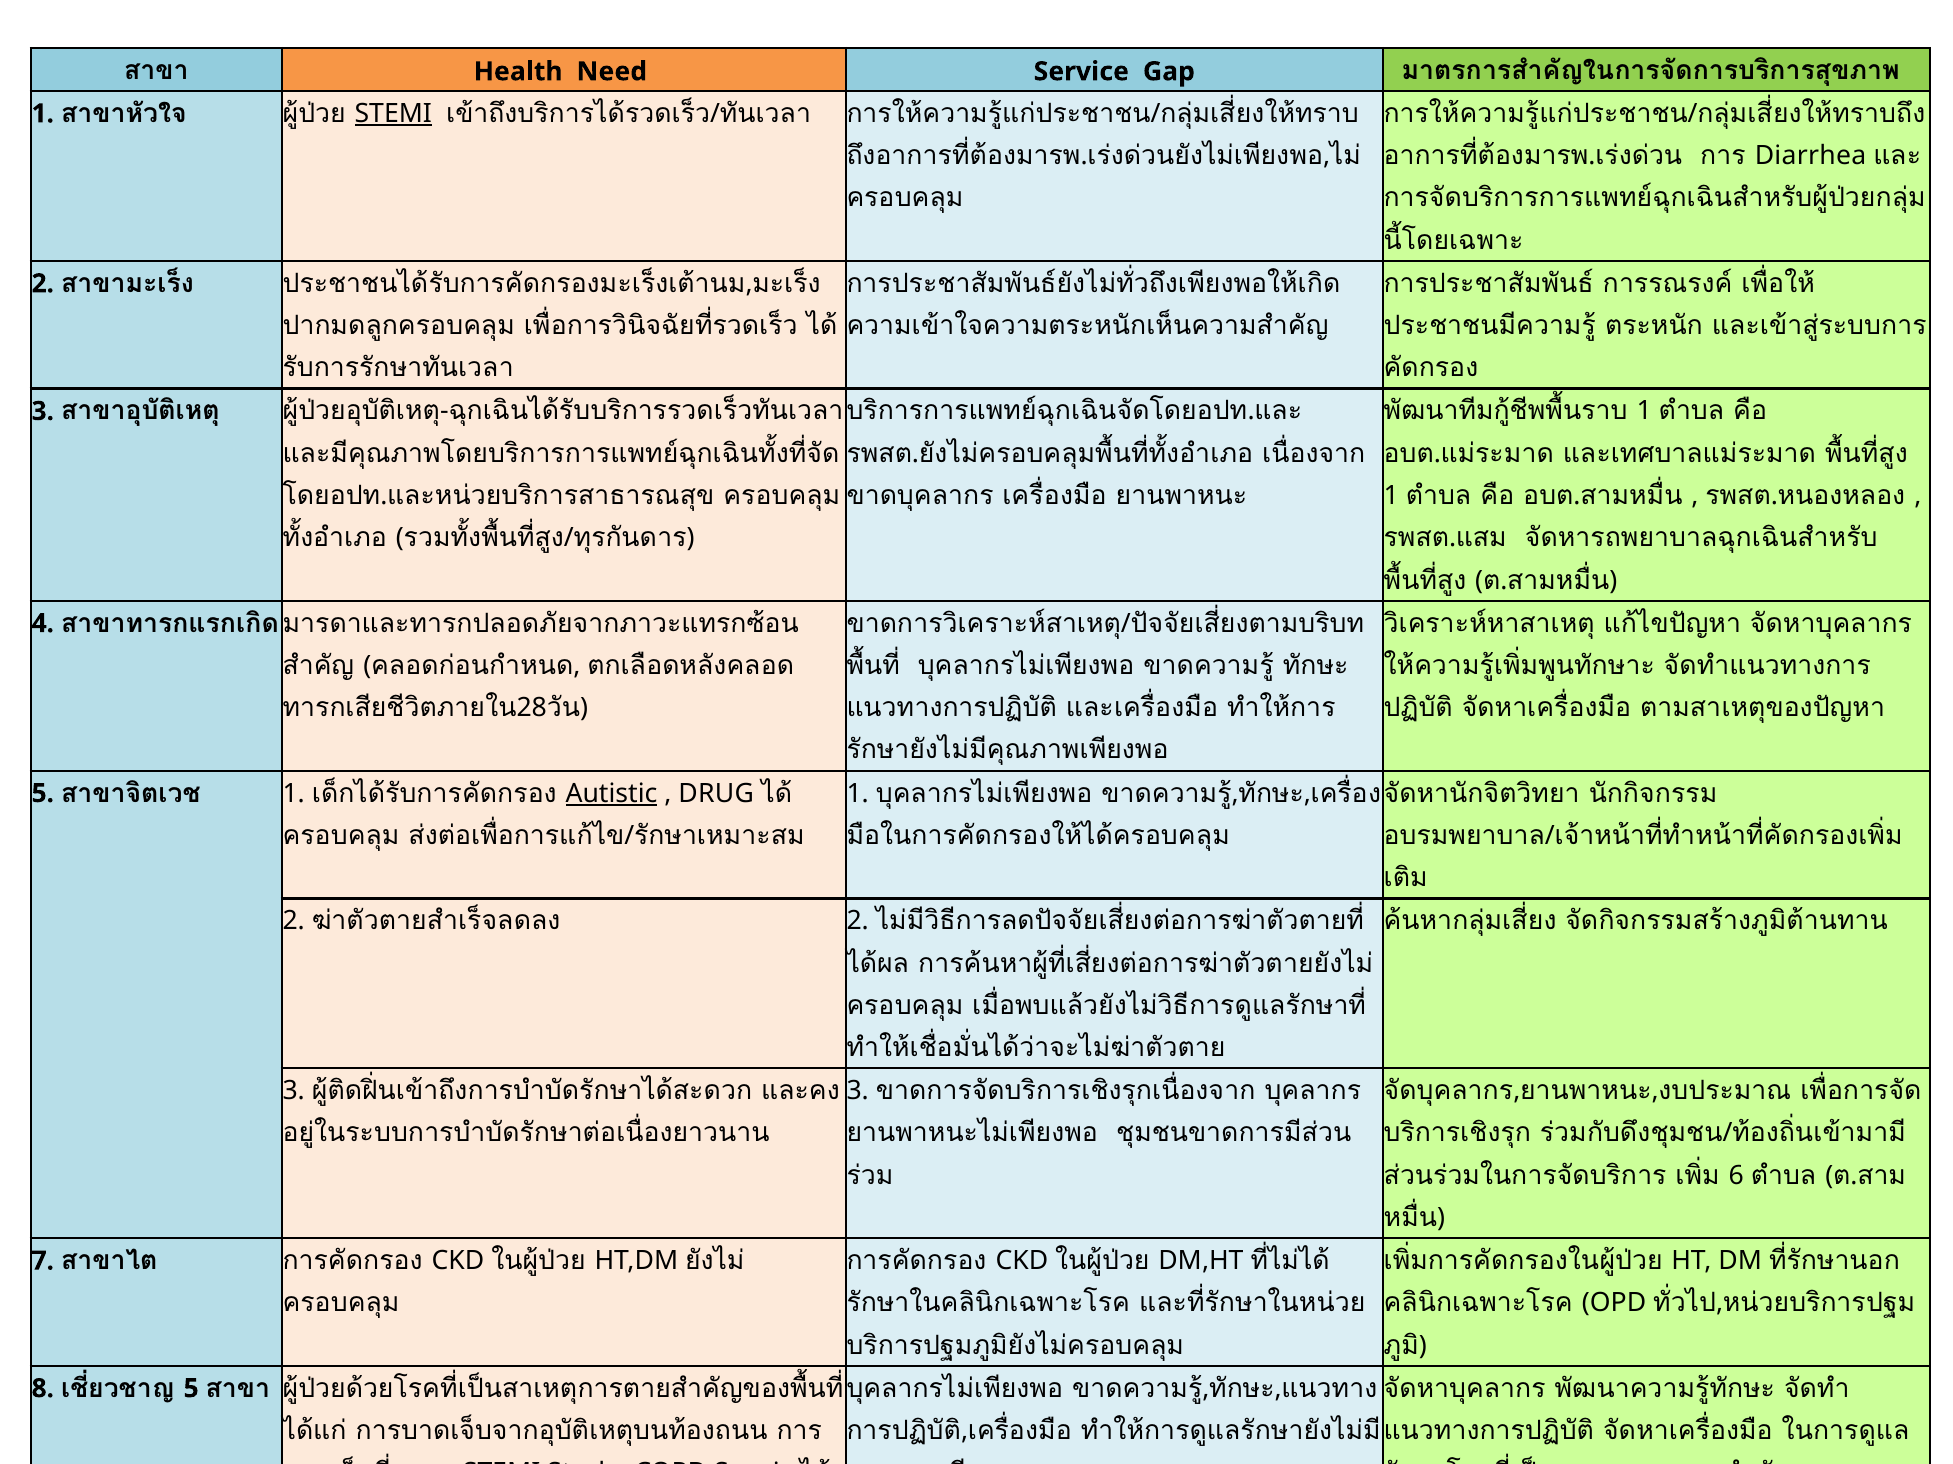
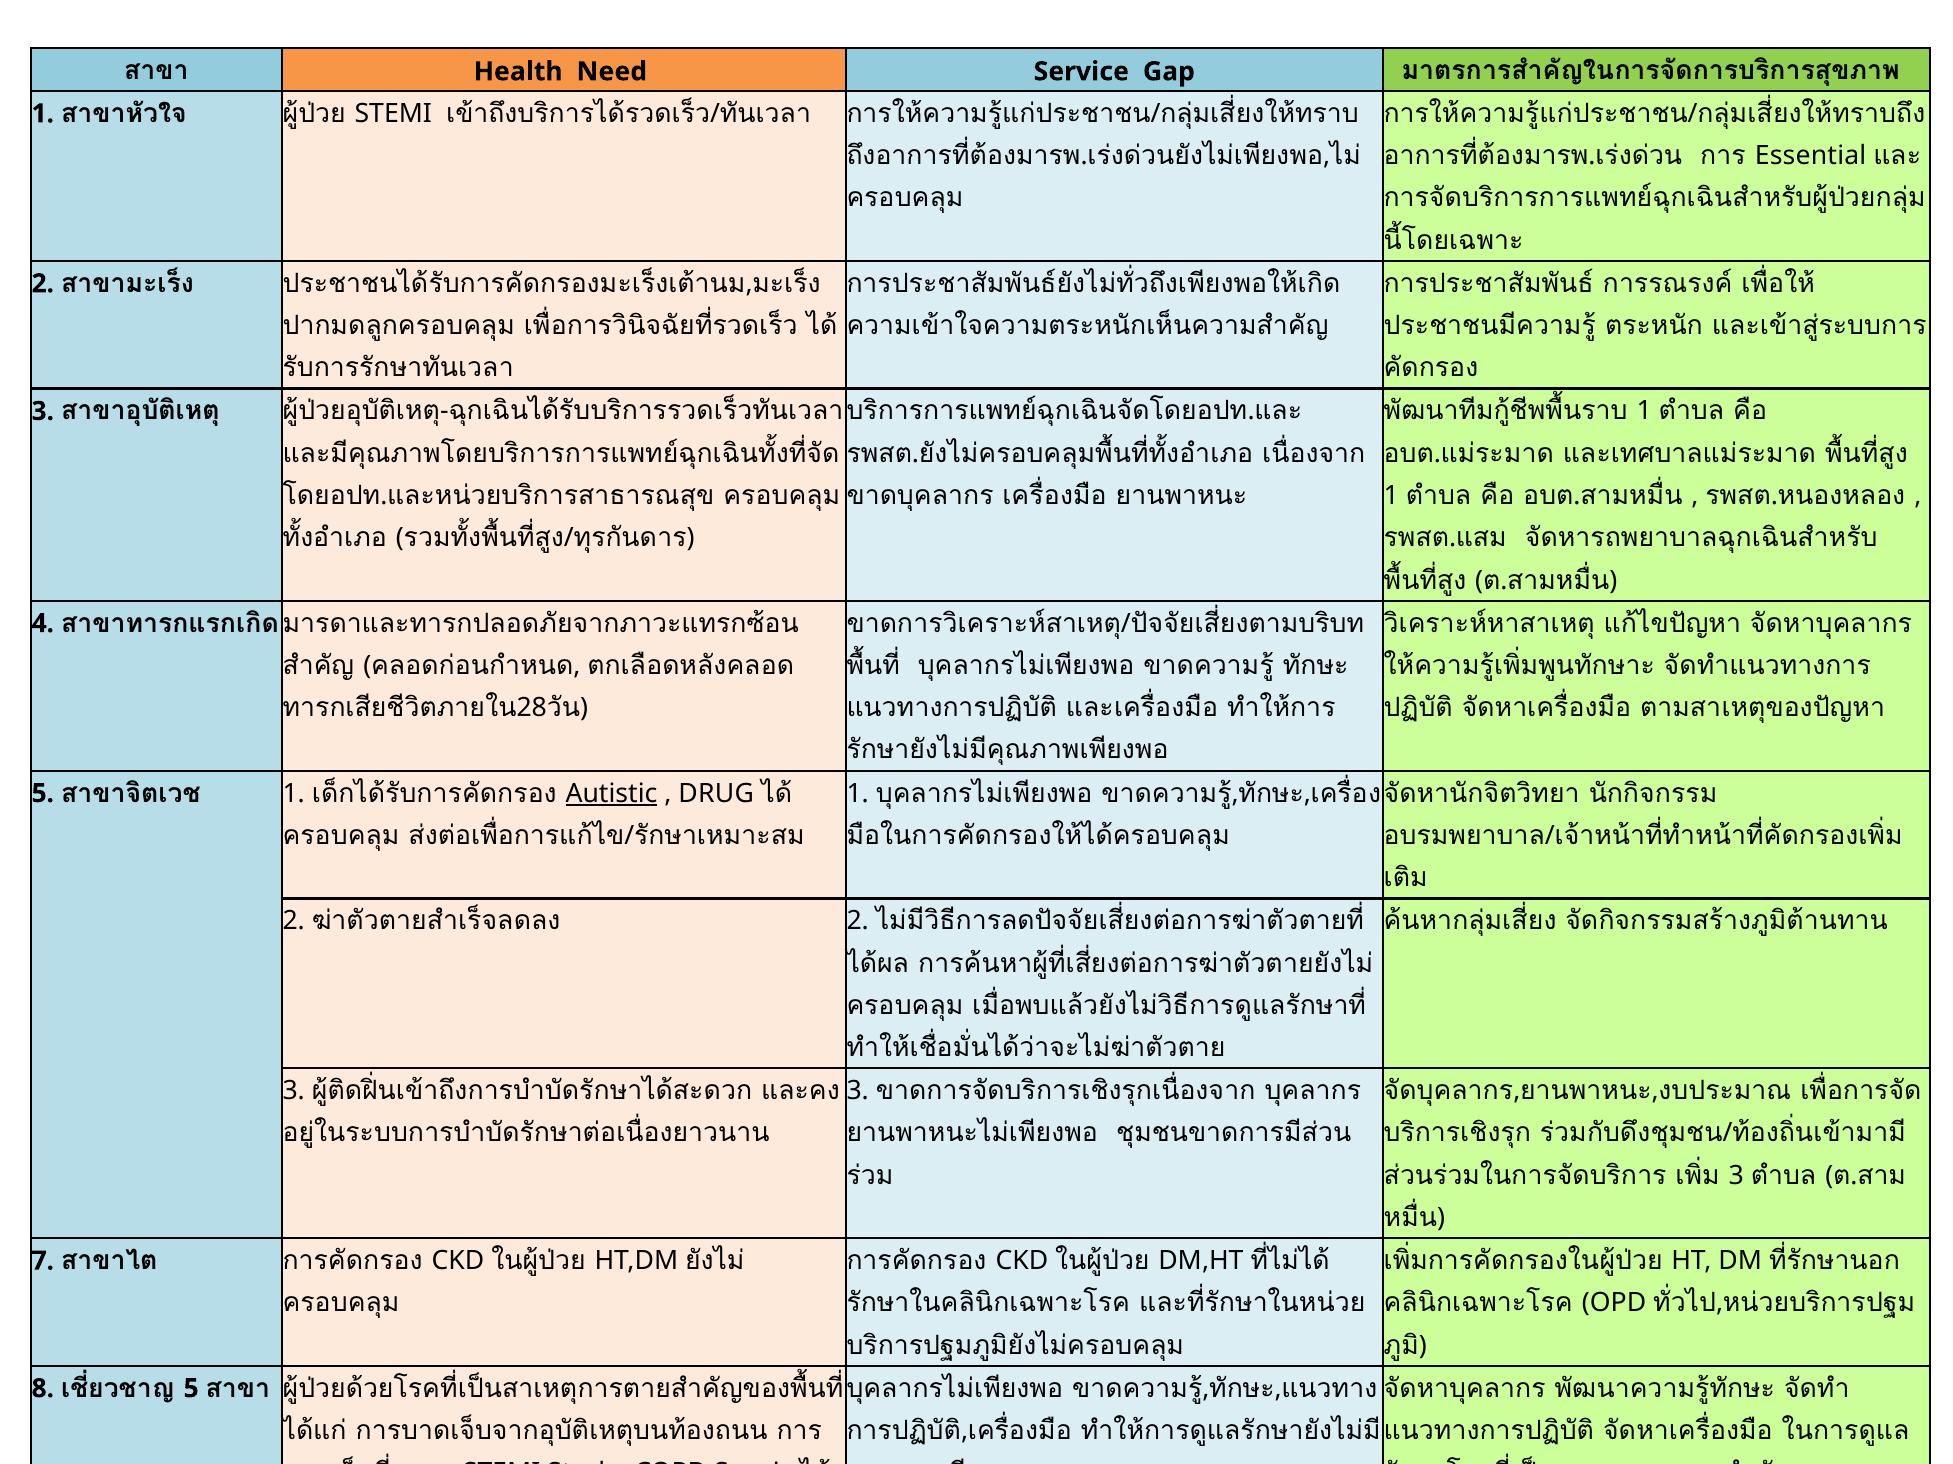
STEMI underline: present -> none (393, 114)
Diarrhea: Diarrhea -> Essential (1811, 156)
6: 6 -> 3 (1736, 1176)
